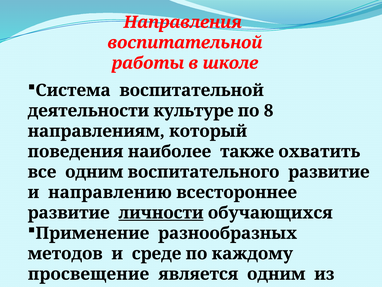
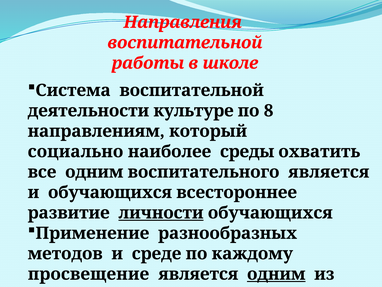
поведения: поведения -> социально (75, 151)
также: также -> среды (247, 151)
воспитательного развитие: развитие -> является (329, 172)
и направлению: направлению -> обучающихся (110, 192)
одним underline: none -> present (276, 274)
